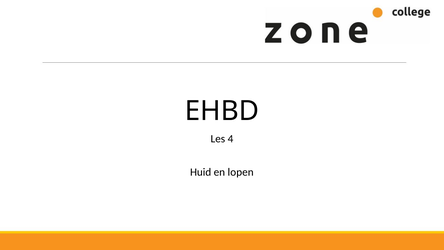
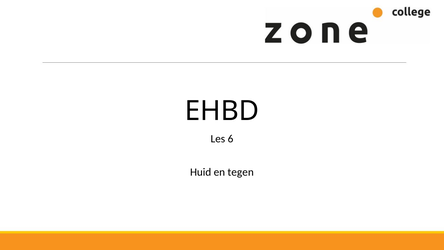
4: 4 -> 6 (231, 139)
lopen: lopen -> tegen (241, 172)
